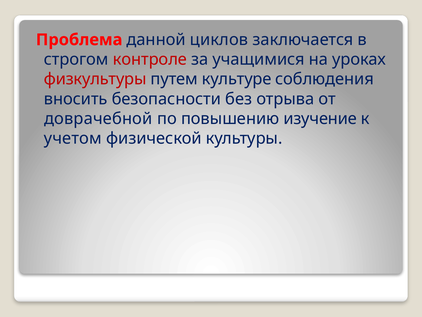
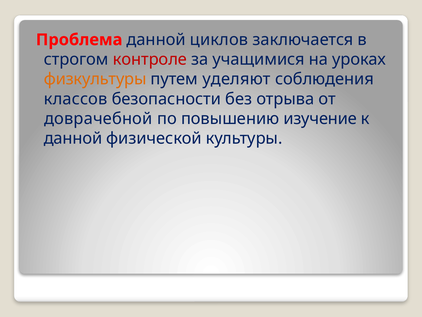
физкультуры colour: red -> orange (95, 79)
культуре: культуре -> уделяют (236, 79)
вносить: вносить -> классов (76, 99)
учетом: учетом -> данной (73, 138)
